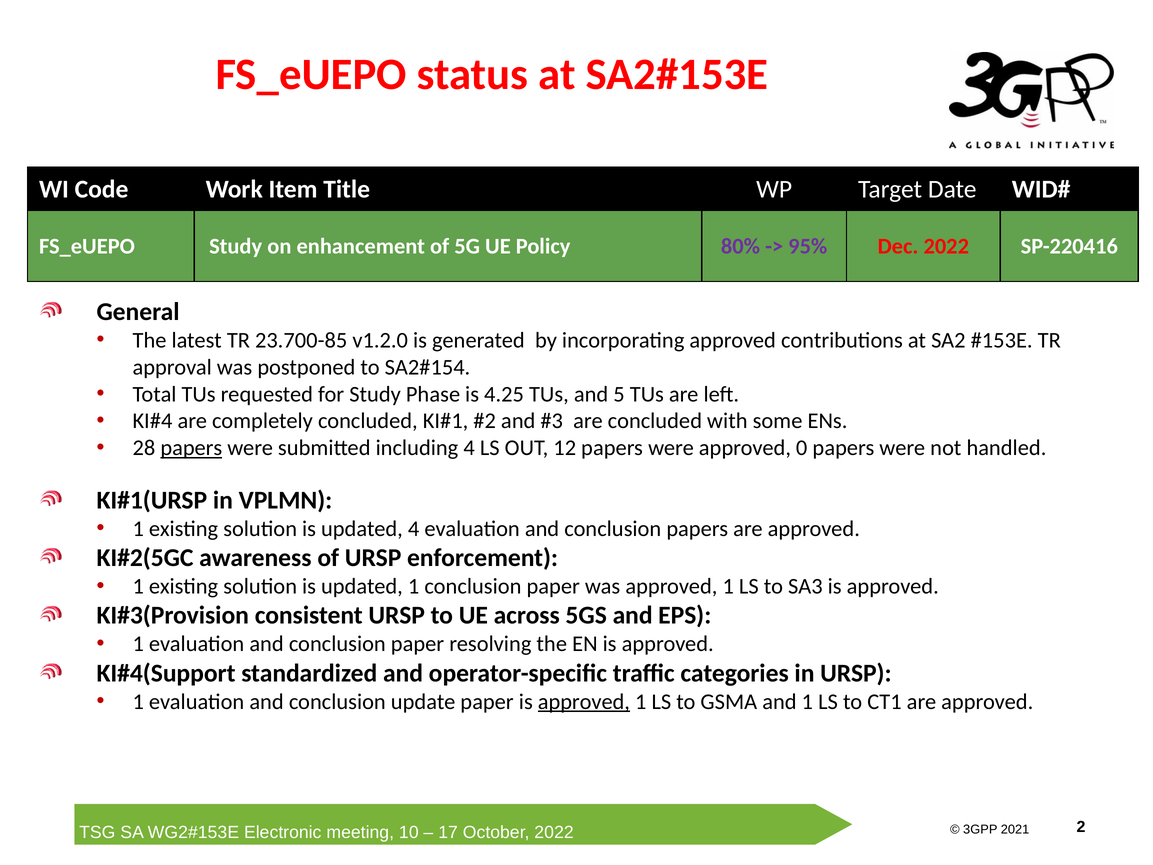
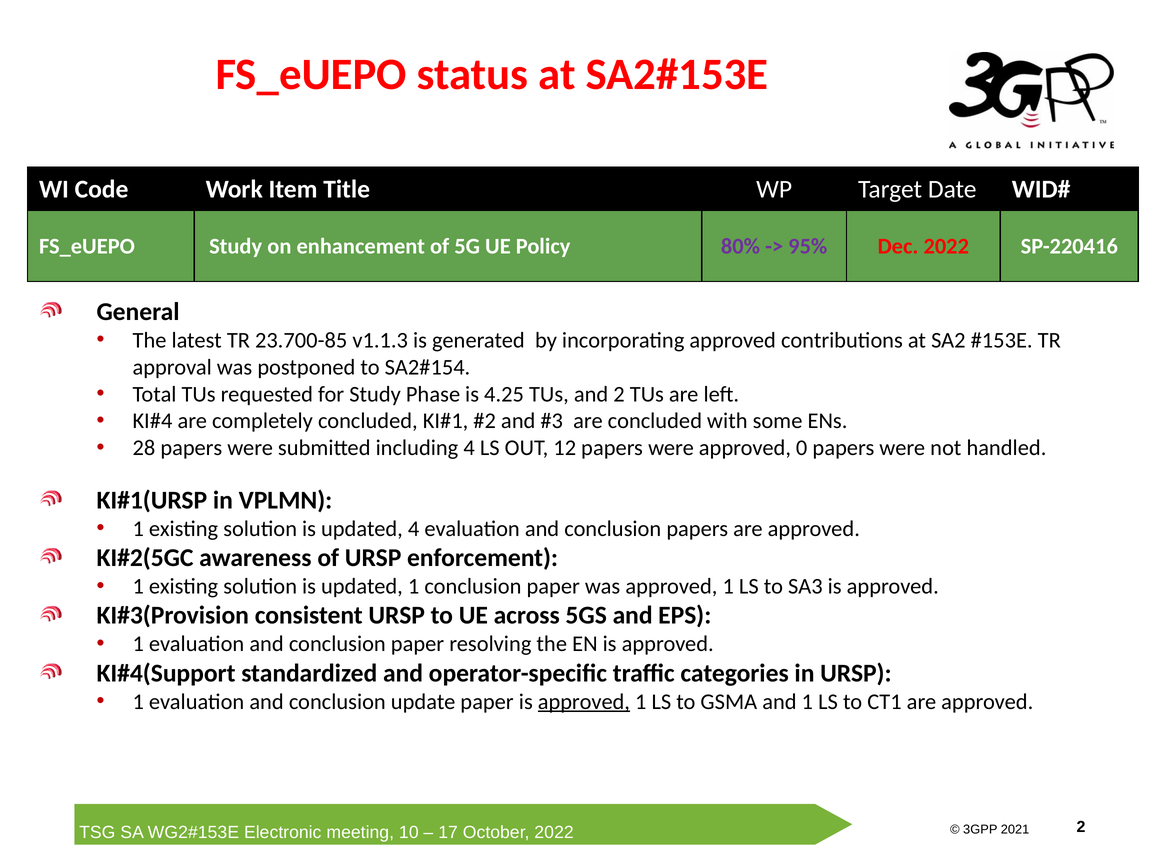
v1.2.0: v1.2.0 -> v1.1.3 (380, 340)
and 5: 5 -> 2 (619, 394)
papers underline: present -> none (191, 448)
